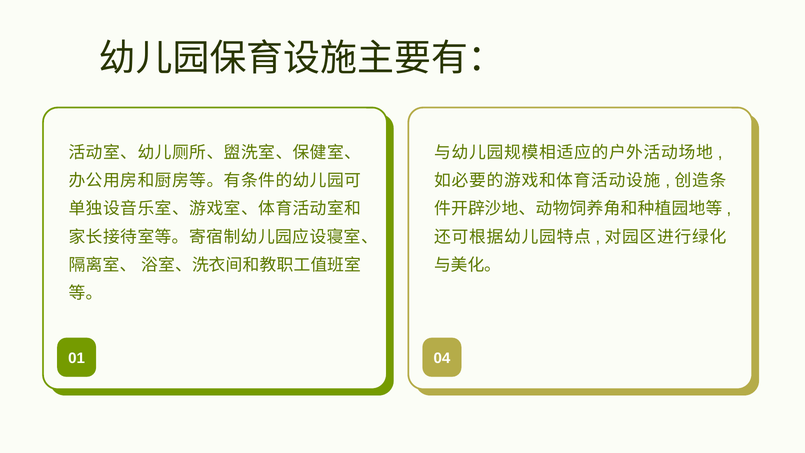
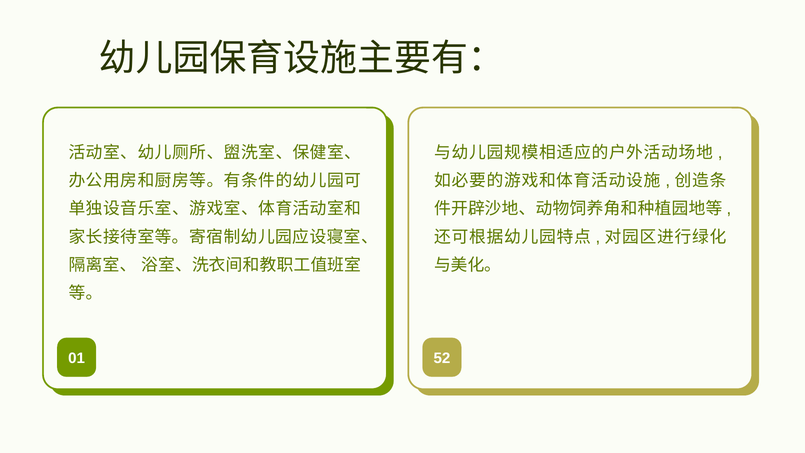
04: 04 -> 52 (442, 358)
